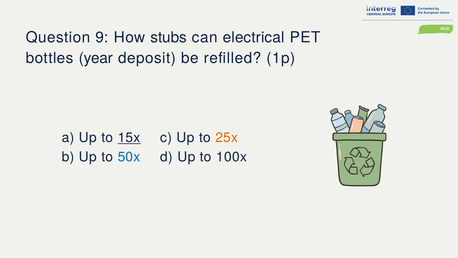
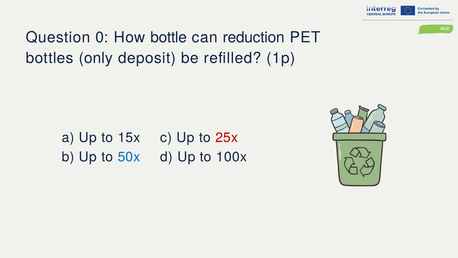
9: 9 -> 0 (102, 37)
stubs: stubs -> bottle (169, 37)
electrical: electrical -> reduction (254, 37)
year: year -> only (96, 58)
25x colour: orange -> red (227, 138)
15x underline: present -> none (129, 138)
